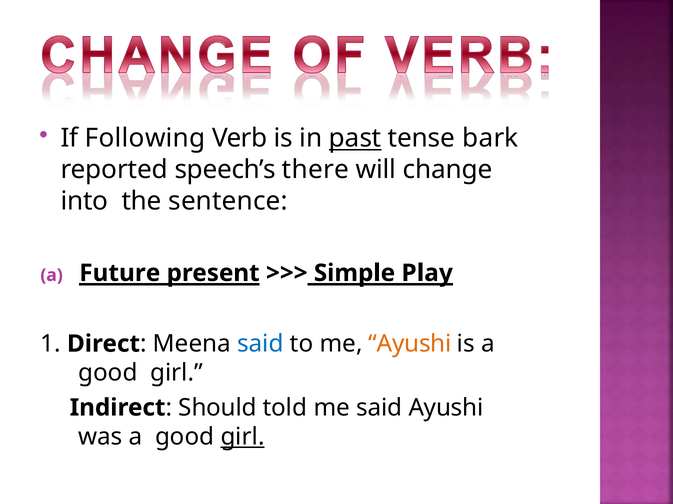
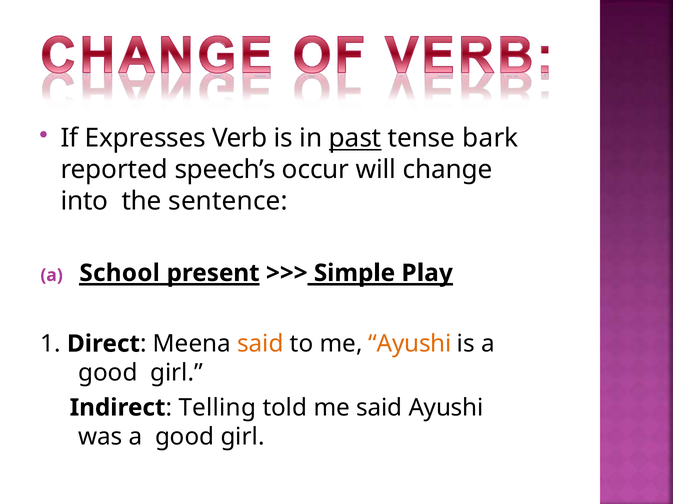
Following: Following -> Expresses (145, 139)
there: there -> occur (316, 170)
Future: Future -> School (120, 273)
said colour: blue -> orange (260, 344)
Should: Should -> Telling (217, 408)
girl underline: present -> none (243, 437)
